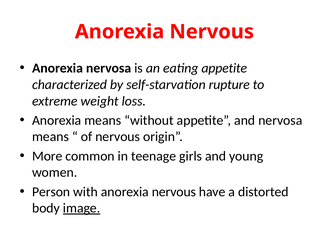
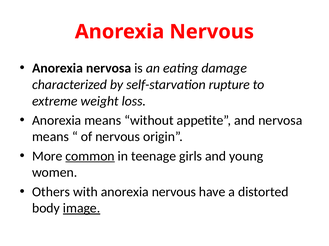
eating appetite: appetite -> damage (224, 68)
common underline: none -> present (90, 157)
Person: Person -> Others (51, 192)
